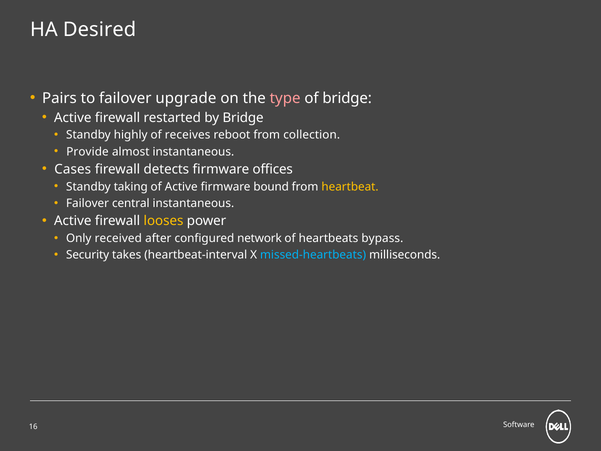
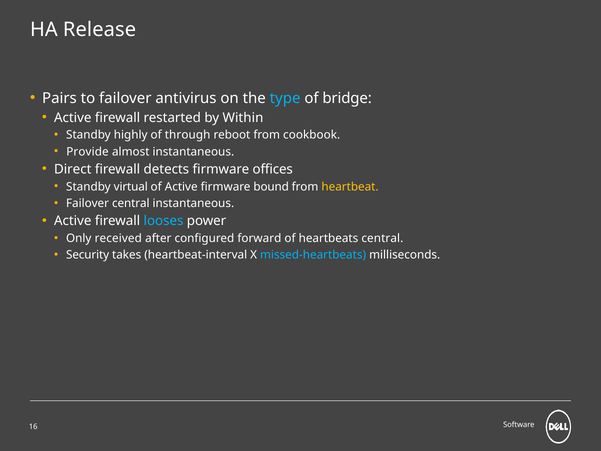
Desired: Desired -> Release (100, 29)
upgrade: upgrade -> antivirus (186, 98)
type colour: pink -> light blue (285, 98)
by Bridge: Bridge -> Within (243, 118)
receives: receives -> through (188, 135)
collection: collection -> cookbook (312, 135)
Cases: Cases -> Direct (73, 169)
taking: taking -> virtual (131, 187)
looses colour: yellow -> light blue (164, 221)
network: network -> forward (259, 238)
heartbeats bypass: bypass -> central (382, 238)
